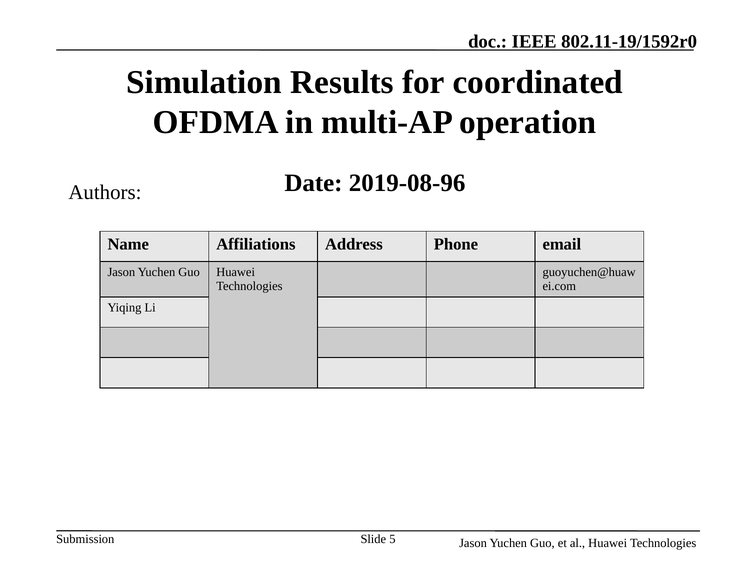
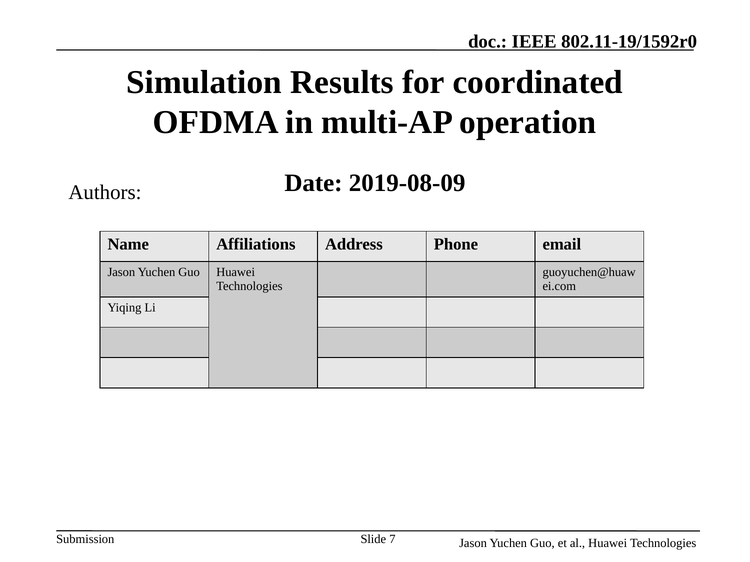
2019-08-96: 2019-08-96 -> 2019-08-09 (407, 183)
5: 5 -> 7 (392, 539)
